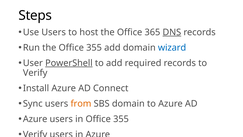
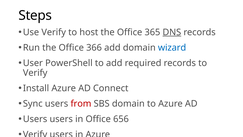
Use Users: Users -> Verify (54, 32)
the Office 355: 355 -> 366 (94, 48)
PowerShell underline: present -> none (69, 63)
from colour: orange -> red (81, 103)
Azure: Azure -> Users (35, 119)
in Office 355: 355 -> 656 (121, 119)
